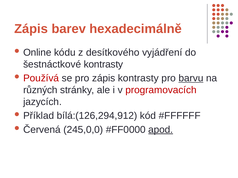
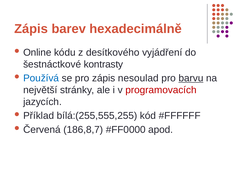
Používá colour: red -> blue (41, 78)
zápis kontrasty: kontrasty -> nesoulad (138, 78)
různých: různých -> největší (40, 90)
bílá:(126,294,912: bílá:(126,294,912 -> bílá:(255,555,255 (97, 116)
245,0,0: 245,0,0 -> 186,8,7 (83, 130)
apod underline: present -> none (161, 130)
